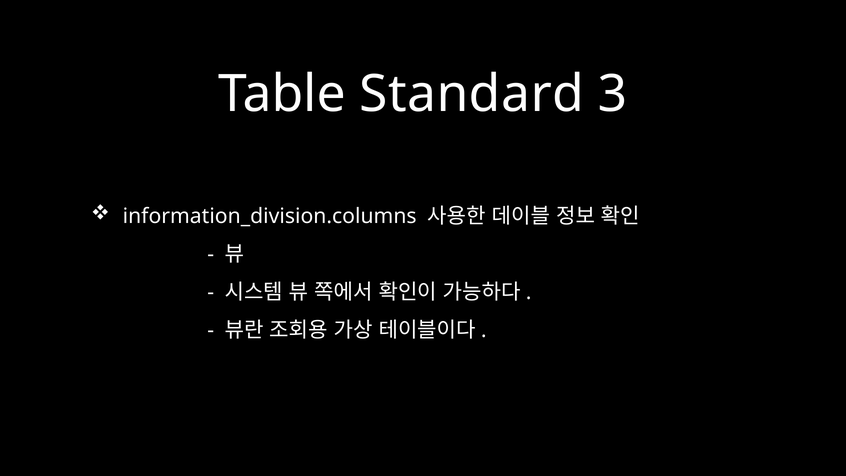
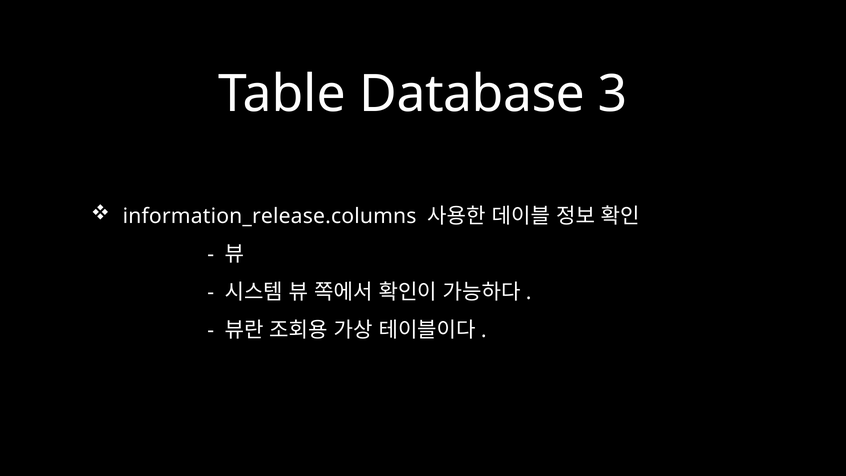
Standard: Standard -> Database (472, 94)
information_division.columns: information_division.columns -> information_release.columns (270, 216)
